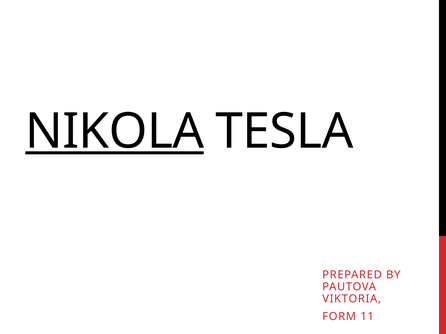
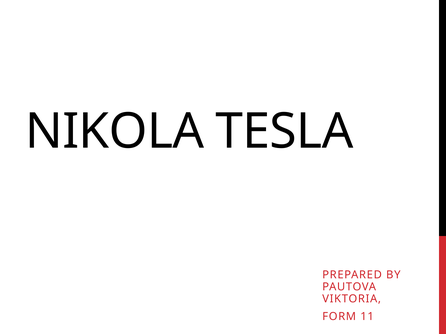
NIKOLA underline: present -> none (115, 132)
